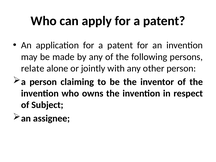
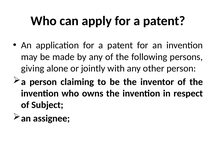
relate: relate -> giving (33, 68)
